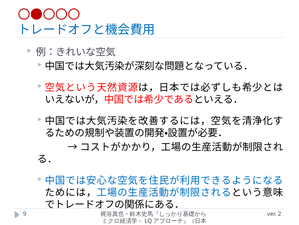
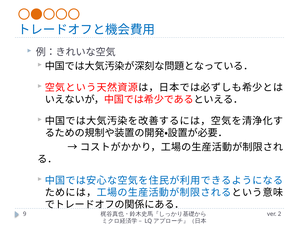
〇●〇〇〇 colour: red -> orange (49, 15)
